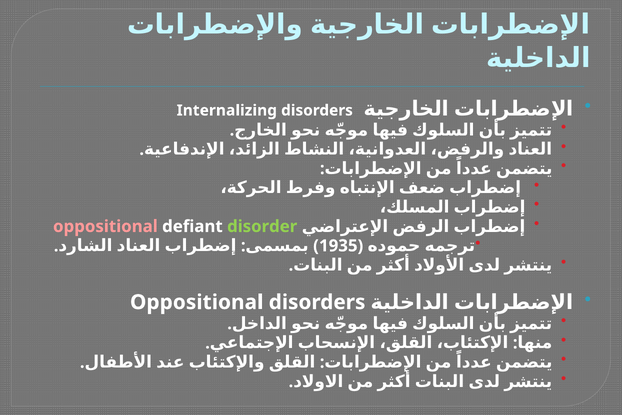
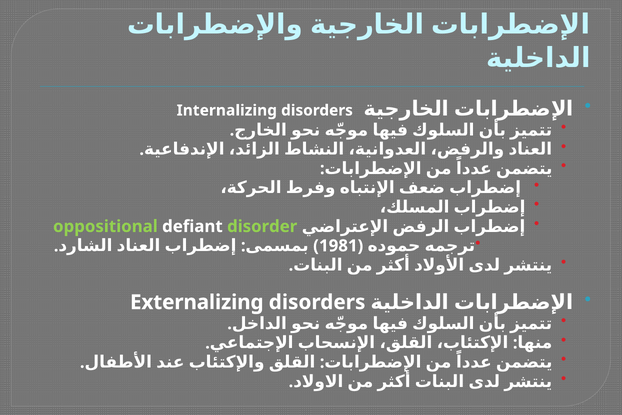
oppositional colour: pink -> light green (105, 226)
1935: 1935 -> 1981 (338, 246)
Oppositional: Oppositional -> Externalizing (197, 302)
